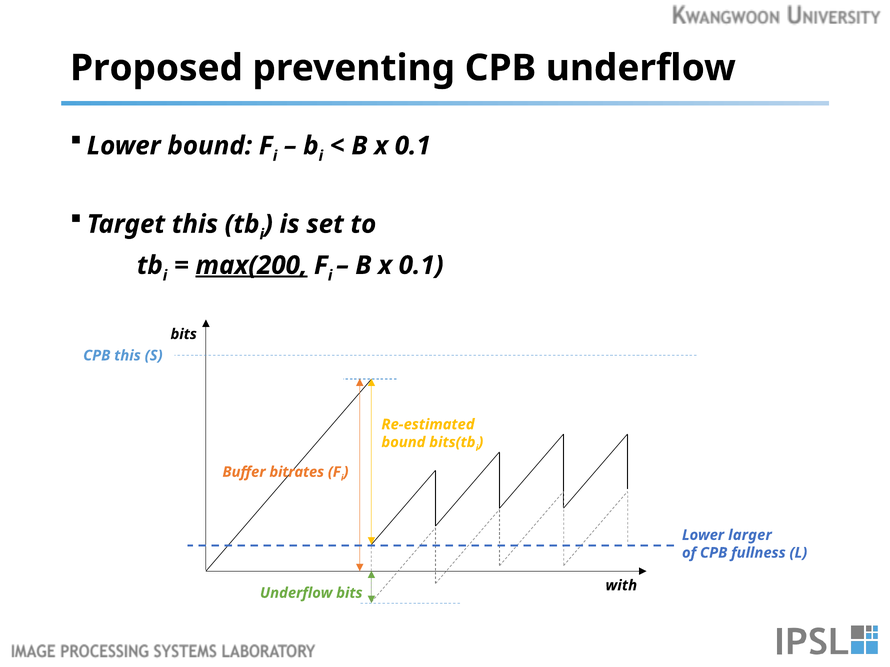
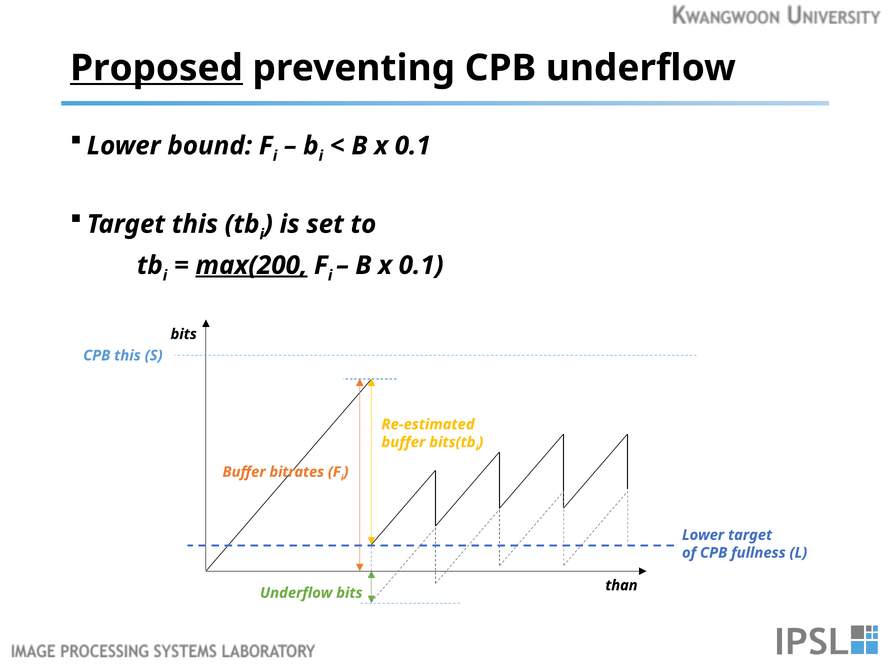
Proposed underline: none -> present (157, 68)
bound: bound -> buffer (403, 443)
Lower larger: larger -> target (750, 535)
with: with -> than (621, 586)
